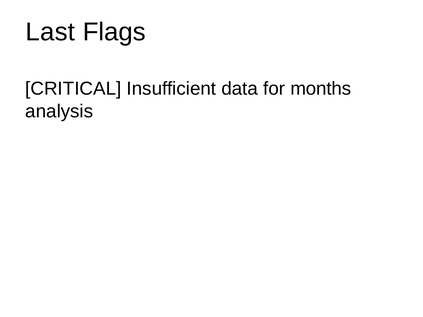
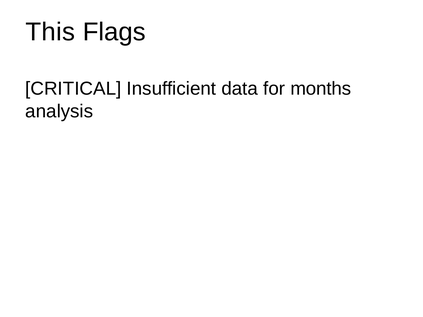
Last: Last -> This (50, 32)
